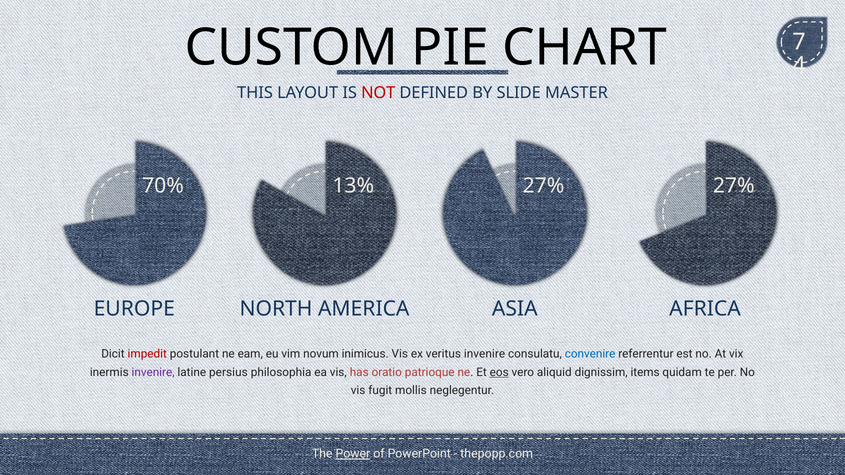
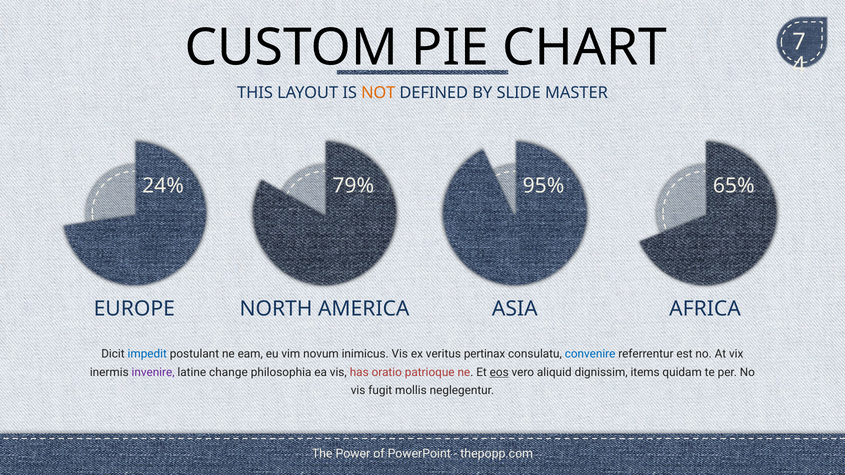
NOT colour: red -> orange (378, 93)
70%: 70% -> 24% (163, 186)
13%: 13% -> 79% (353, 186)
27%: 27% -> 95% (543, 186)
27%: 27% -> 65% (734, 186)
impedit colour: red -> blue (147, 354)
veritus invenire: invenire -> pertinax (485, 354)
persius: persius -> change (228, 372)
Power underline: present -> none (353, 454)
